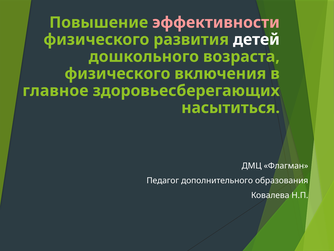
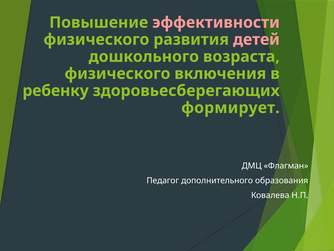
детей colour: white -> pink (256, 39)
главное: главное -> ребенку (56, 91)
насытиться: насытиться -> формирует (230, 108)
